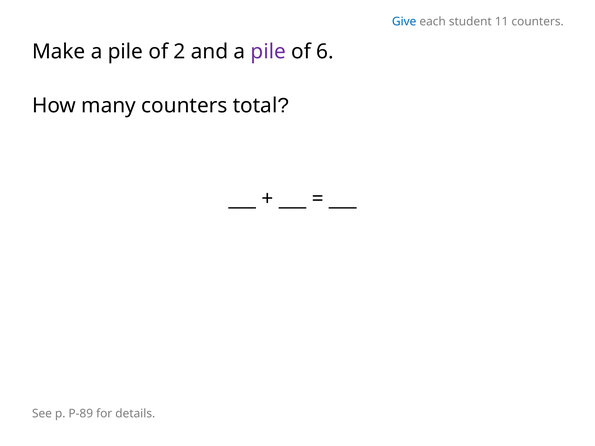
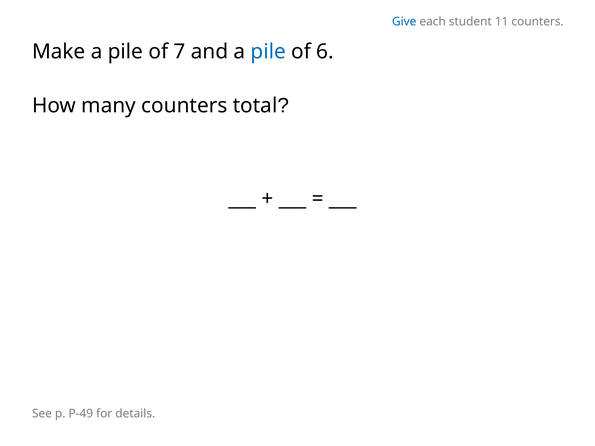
2: 2 -> 7 (179, 52)
pile colour: purple -> blue (268, 52)
P-89: P-89 -> P-49 (81, 414)
